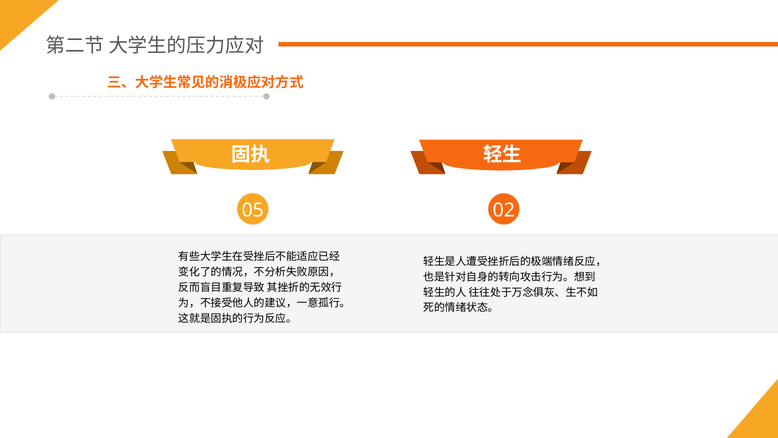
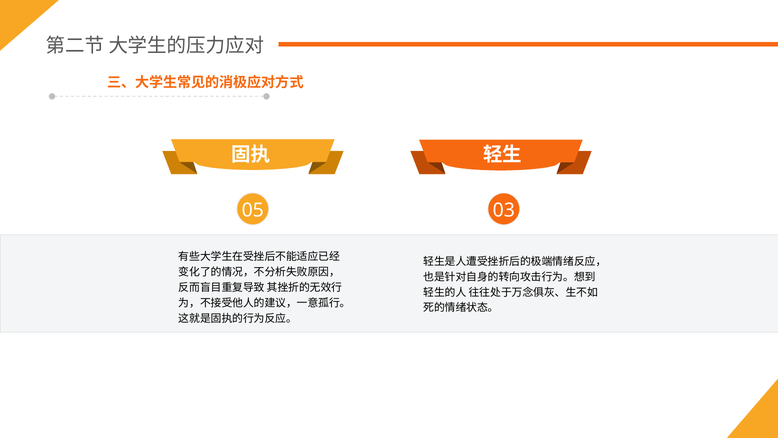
02: 02 -> 03 (504, 210)
